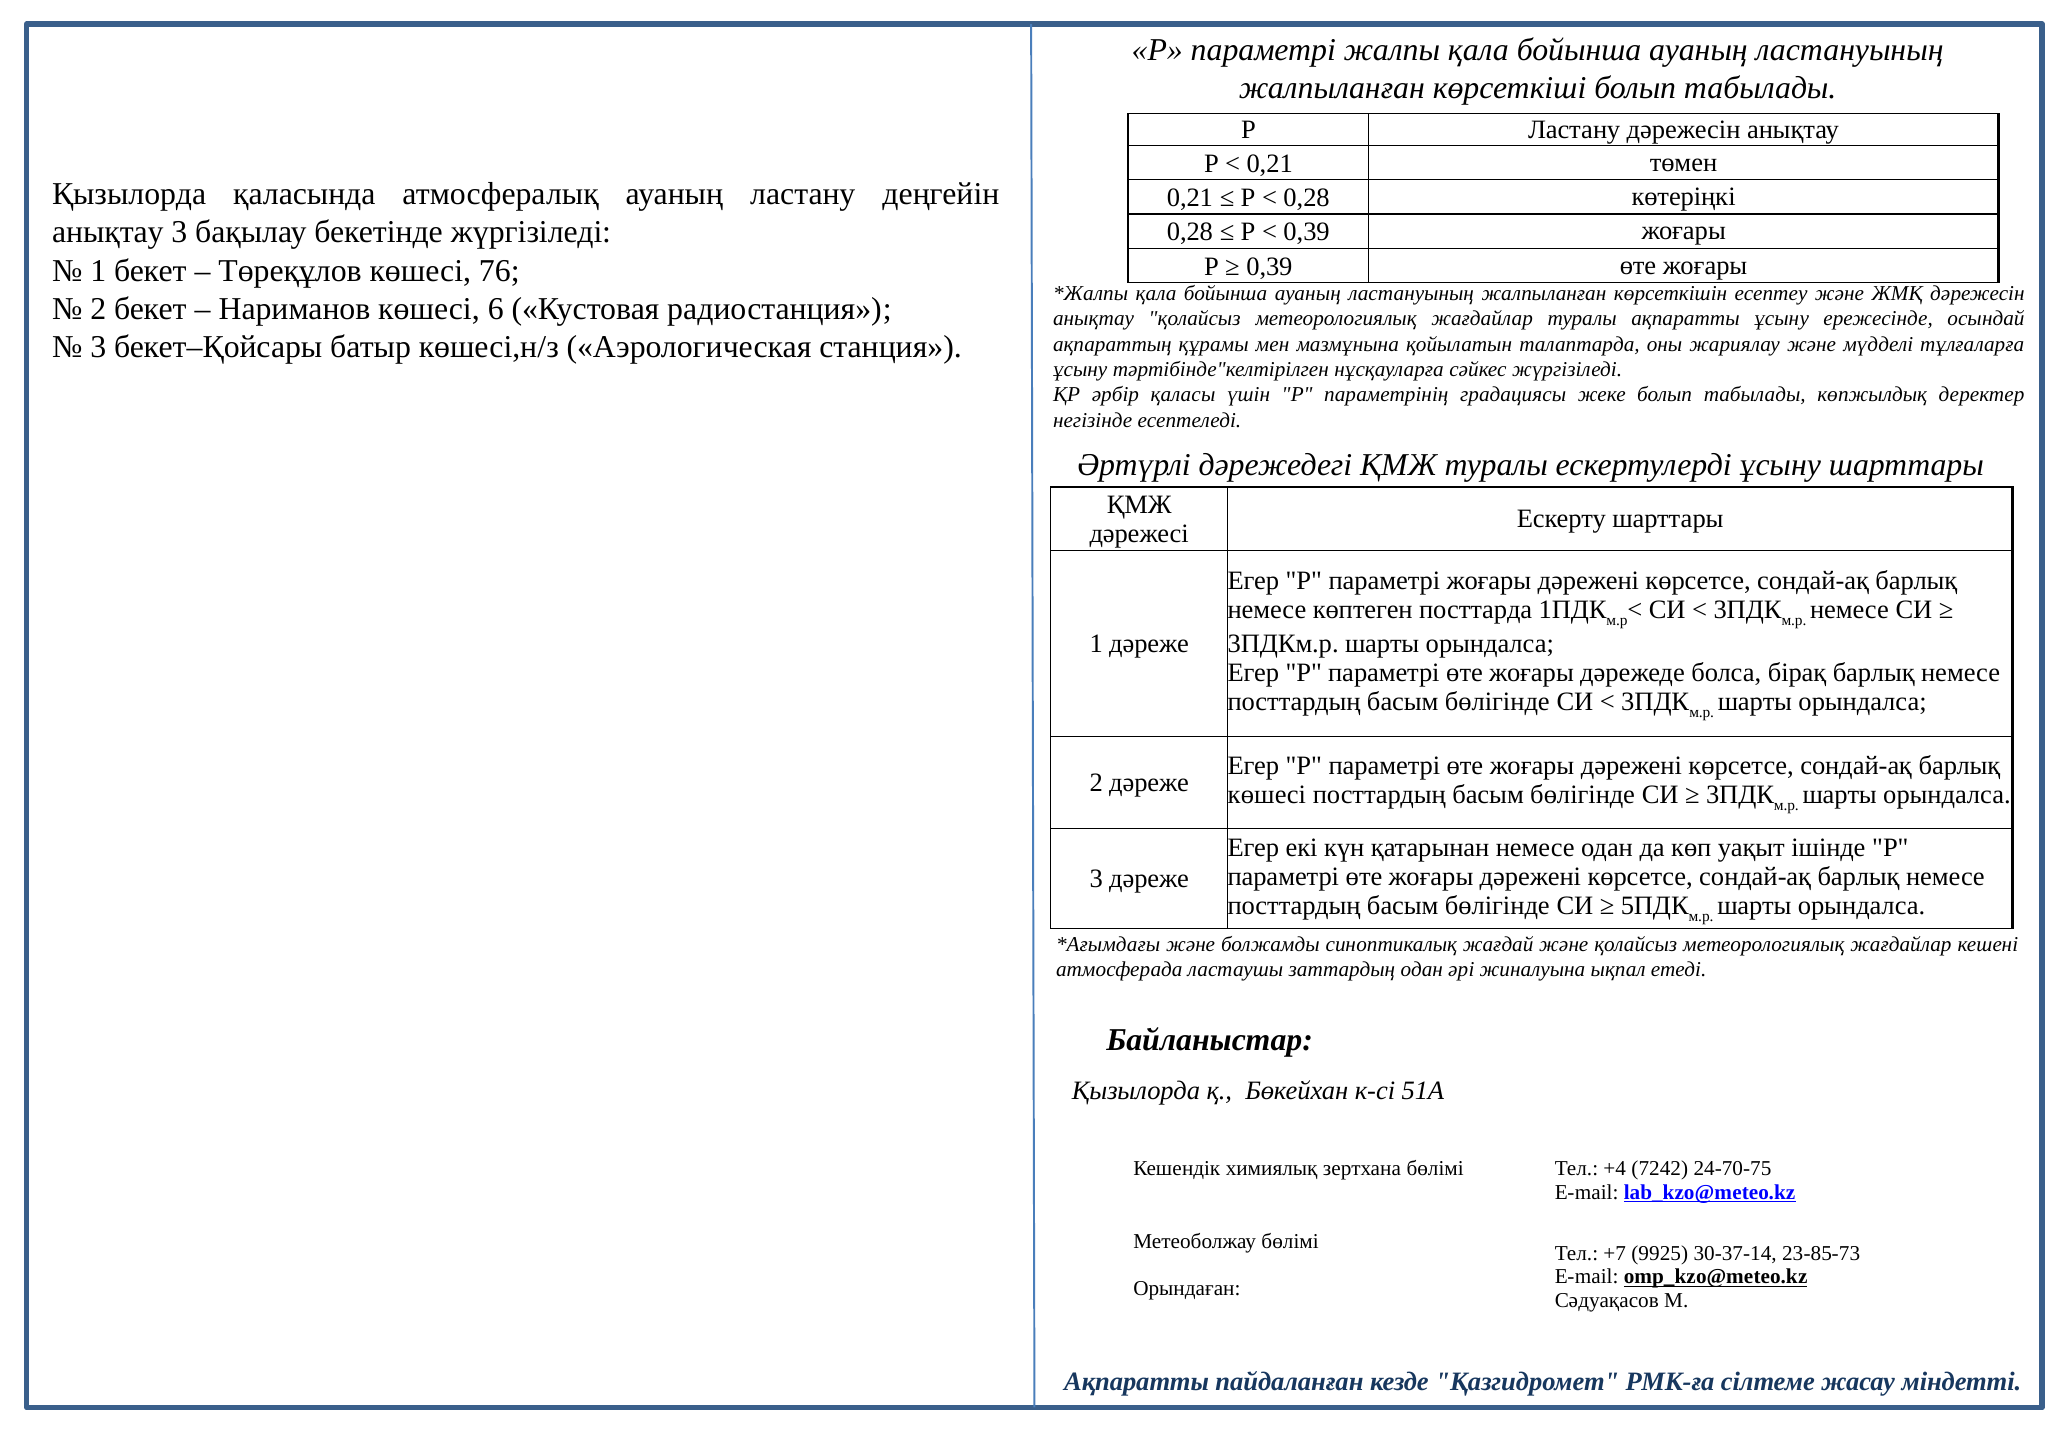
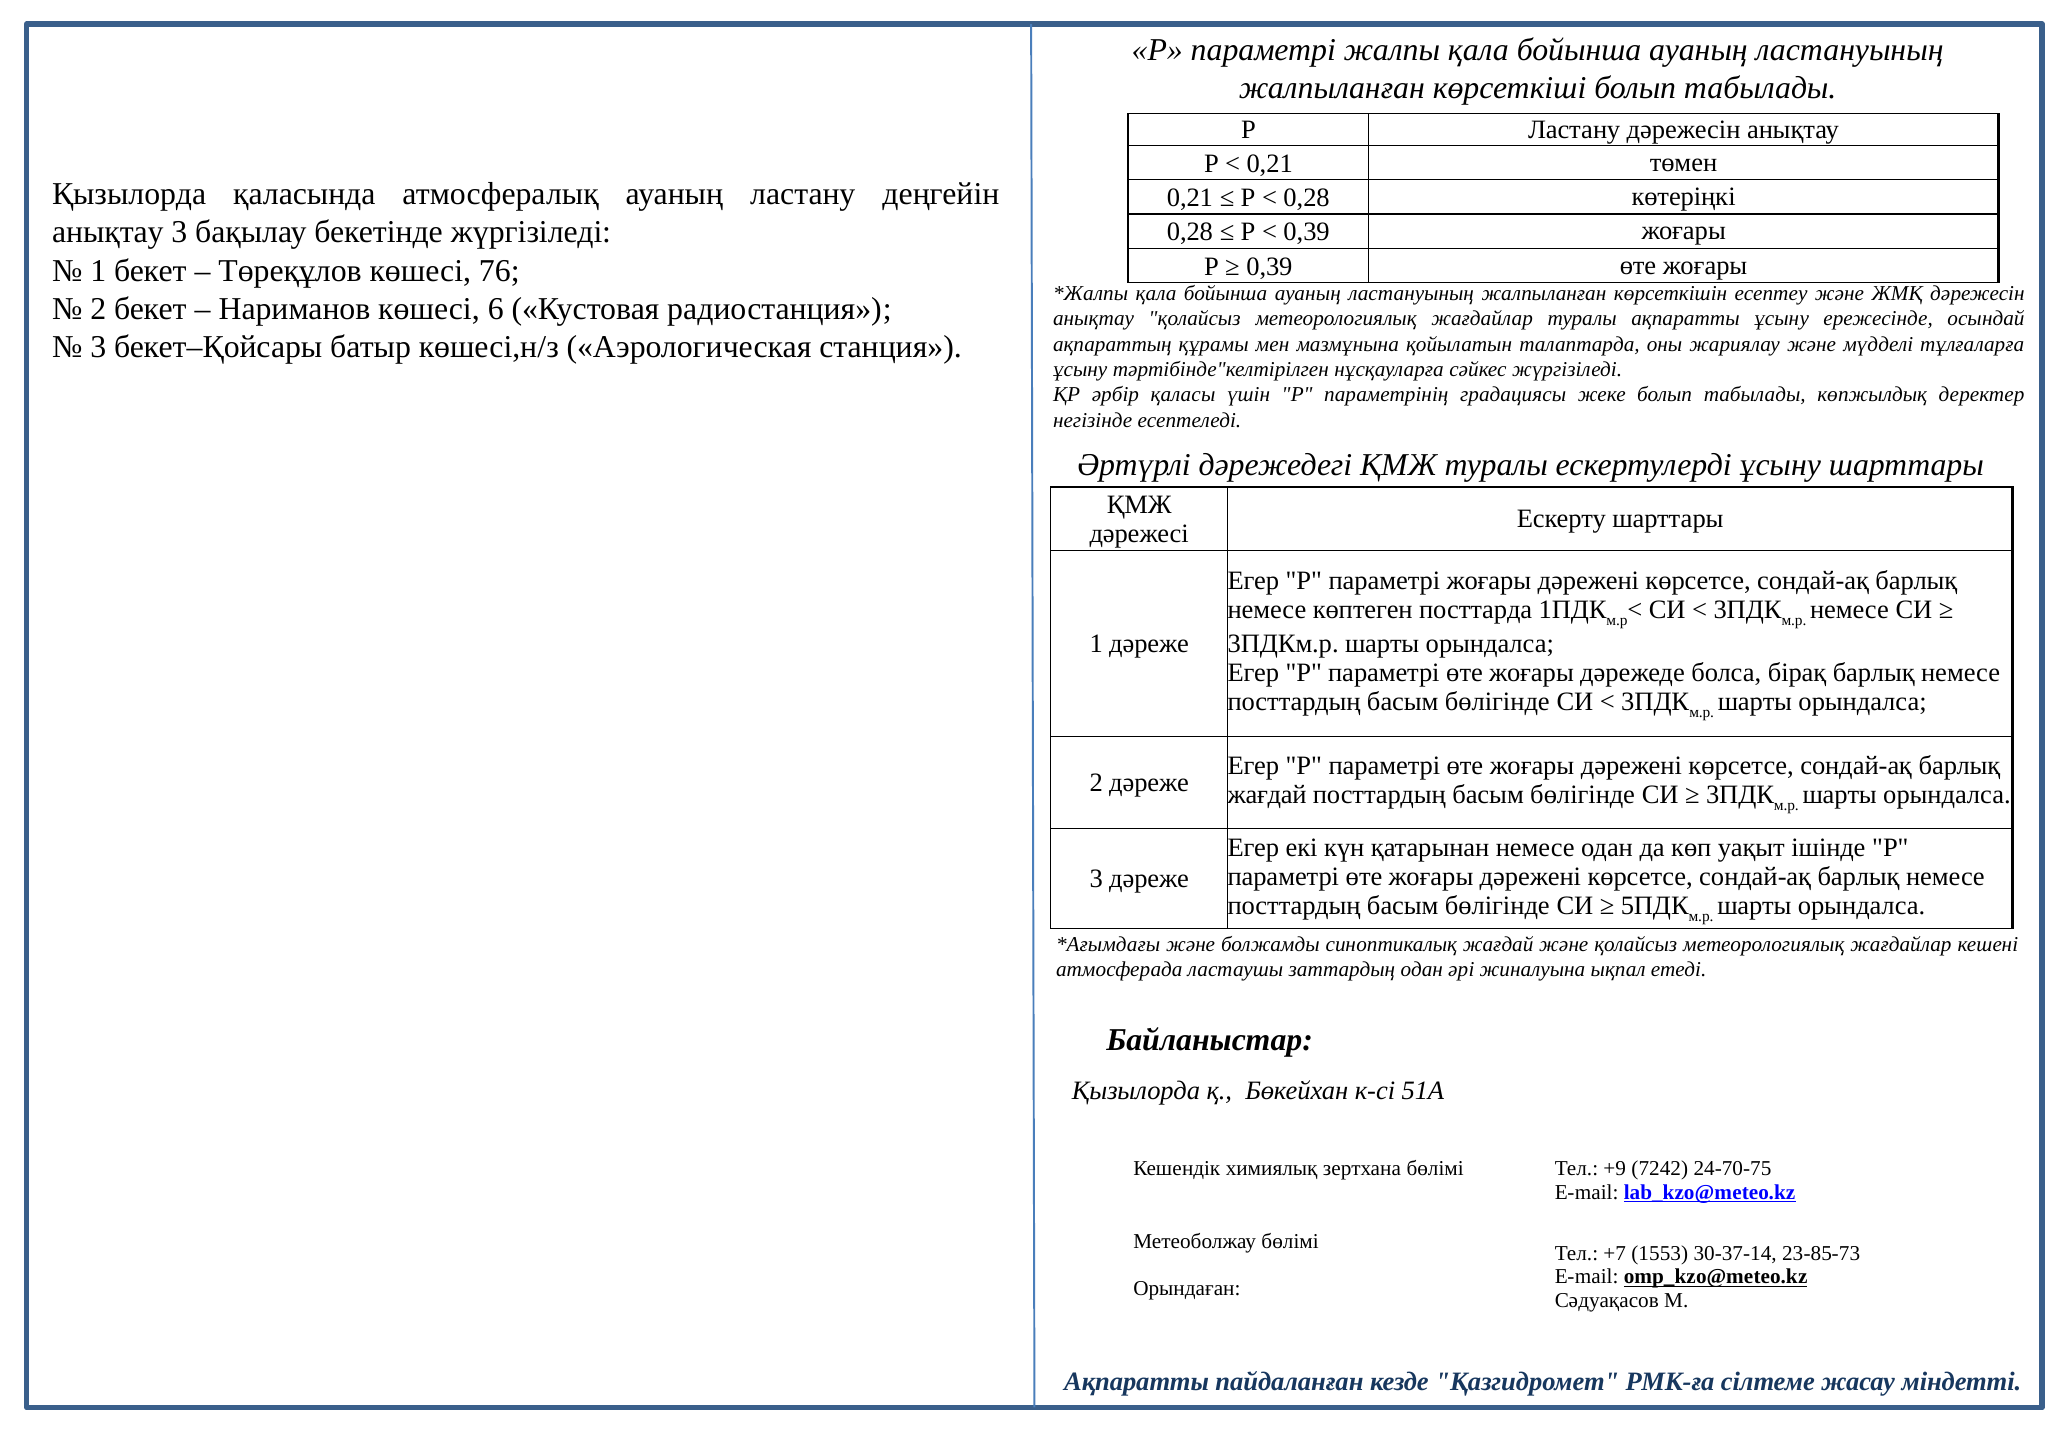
көшесі: көшесі -> жағдай (1267, 795)
+4: +4 -> +9 (1615, 1169)
9925: 9925 -> 1553 (1660, 1254)
